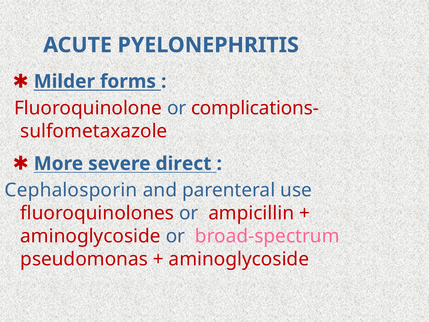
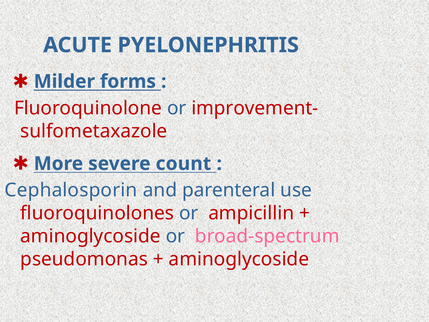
complications-: complications- -> improvement- (255, 108)
direct: direct -> count (183, 164)
